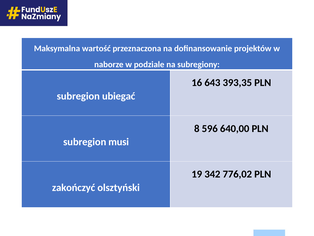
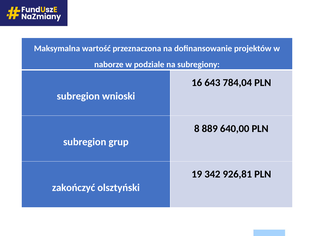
393,35: 393,35 -> 784,04 (237, 83)
ubiegać: ubiegać -> wnioski (119, 96)
596: 596 -> 889 (210, 128)
musi: musi -> grup (119, 142)
776,02: 776,02 -> 926,81 (237, 174)
